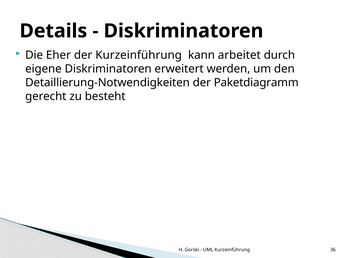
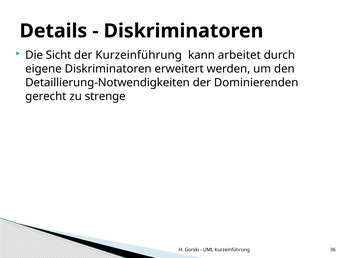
Eher: Eher -> Sicht (59, 55)
Paketdiagramm: Paketdiagramm -> Dominierenden (256, 83)
besteht: besteht -> strenge (105, 96)
